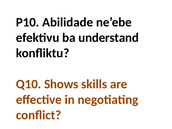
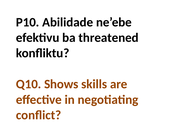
understand: understand -> threatened (109, 38)
